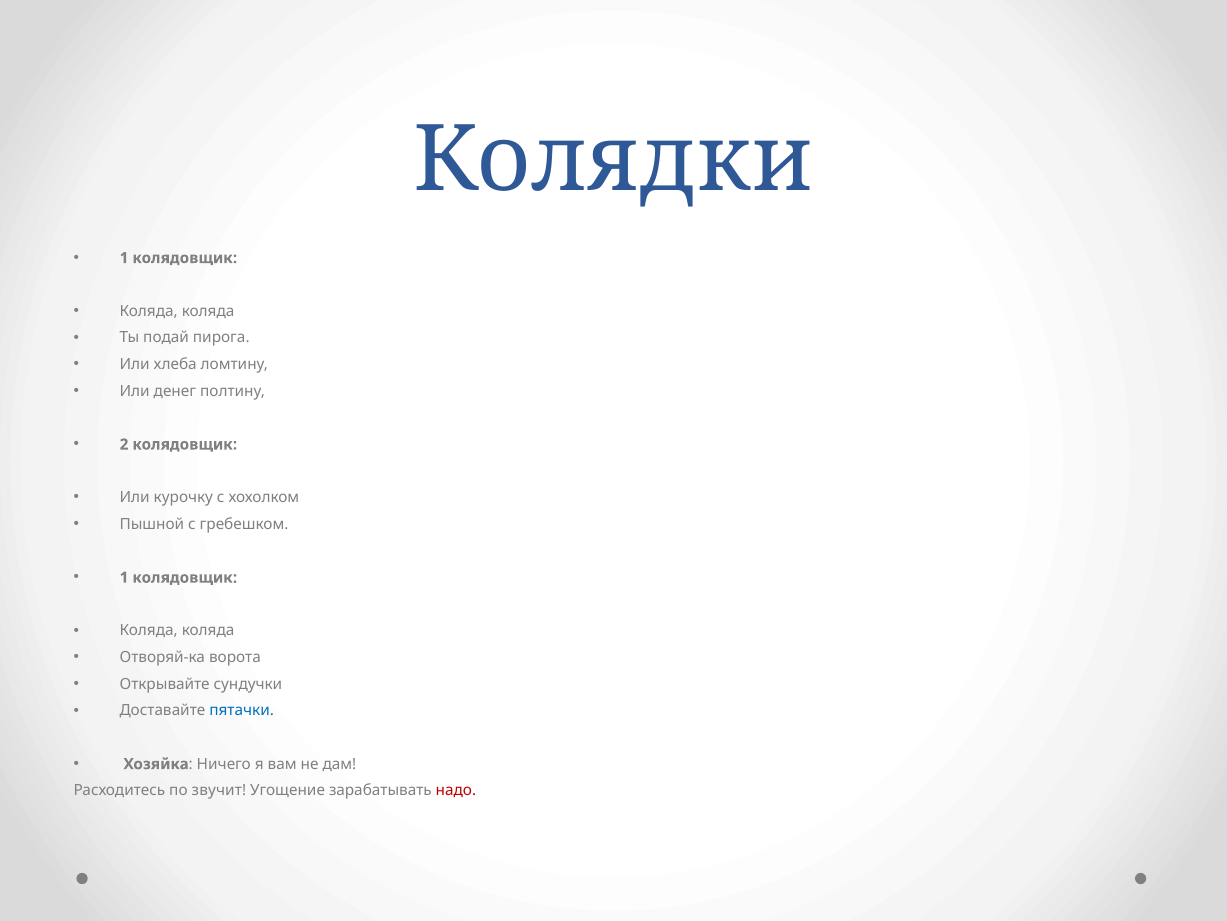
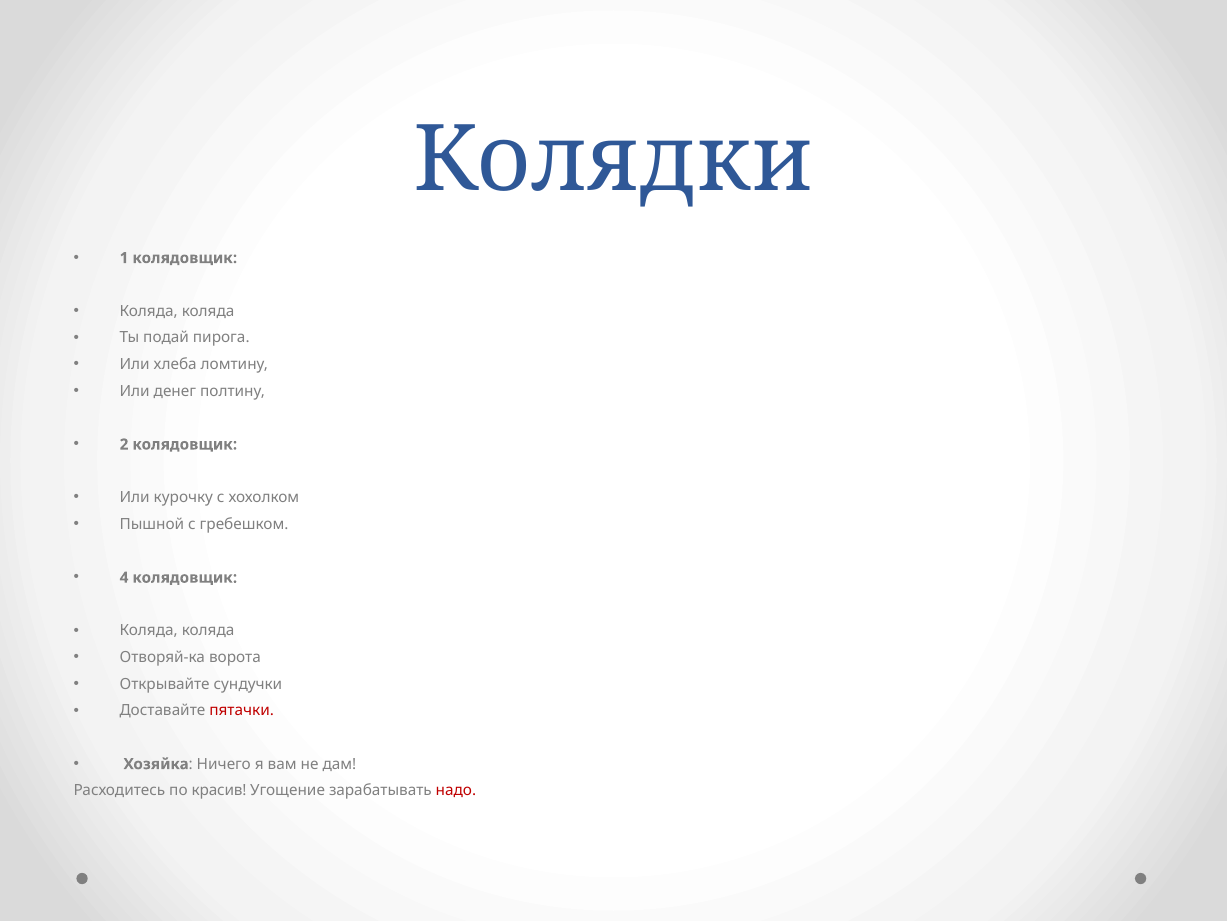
1: 1 -> 4 (124, 577)
пятачки colour: blue -> red (242, 710)
звучит: звучит -> красив (219, 790)
